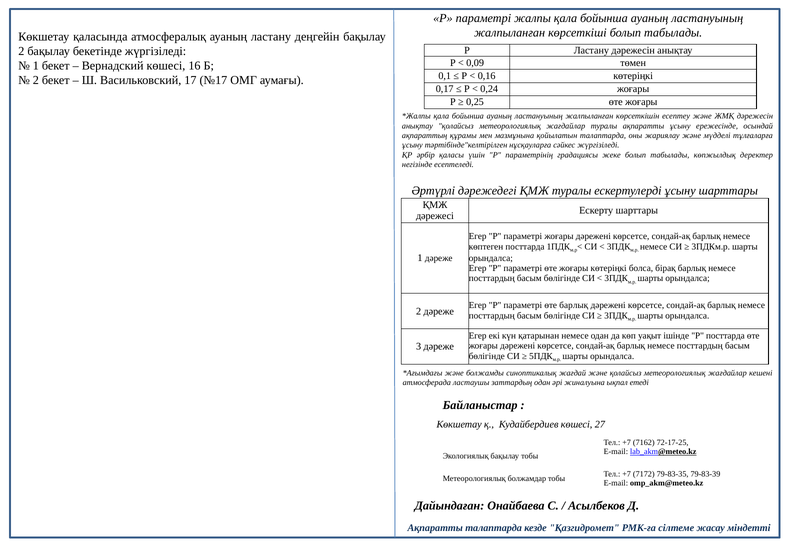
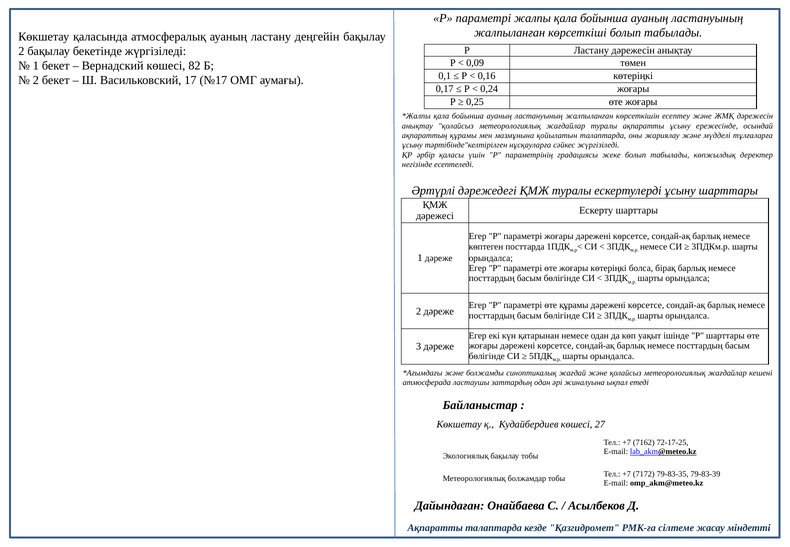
16: 16 -> 82 (194, 66)
өте барлық: барлық -> құрамы (574, 305)
Р посттарда: посттарда -> шарттары (725, 336)
